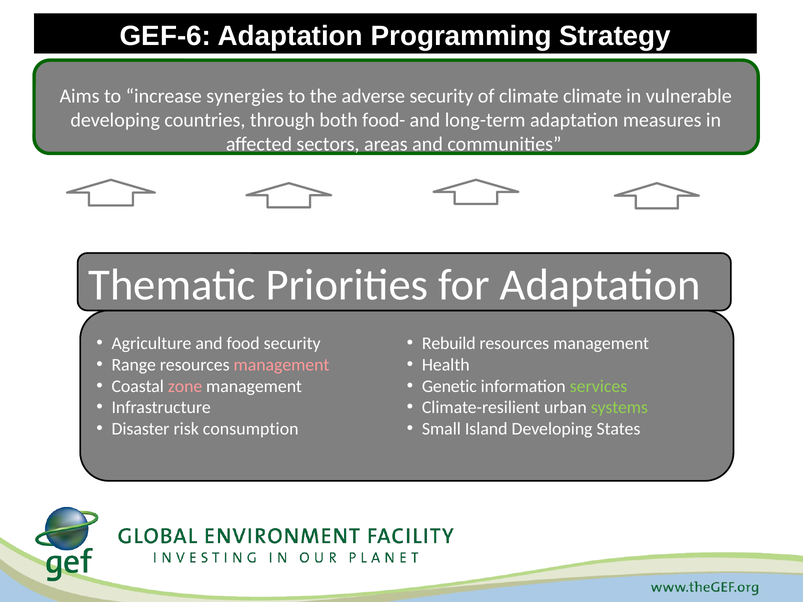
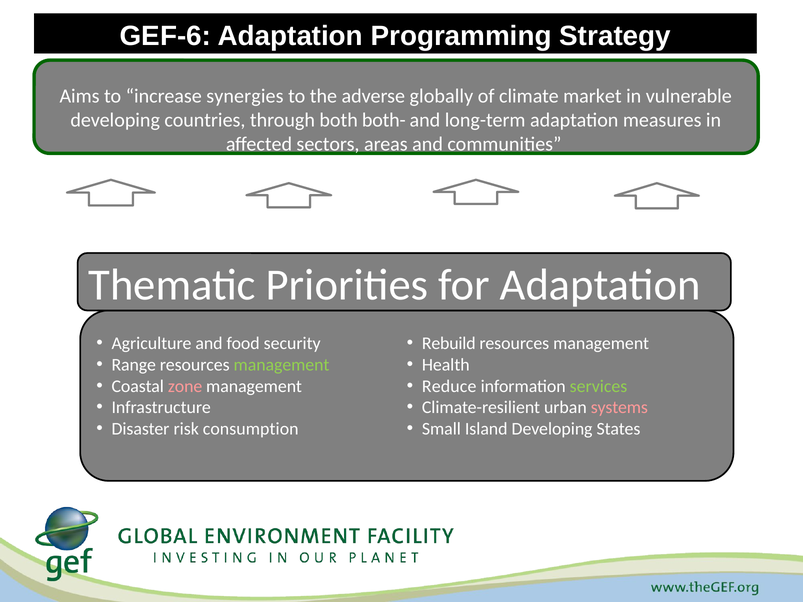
adverse security: security -> globally (441, 96)
climate climate: climate -> market (592, 96)
food-: food- -> both- (384, 120)
management colour: pink -> light green (282, 365)
Genetic: Genetic -> Reduce (449, 386)
systems colour: light green -> pink (619, 408)
